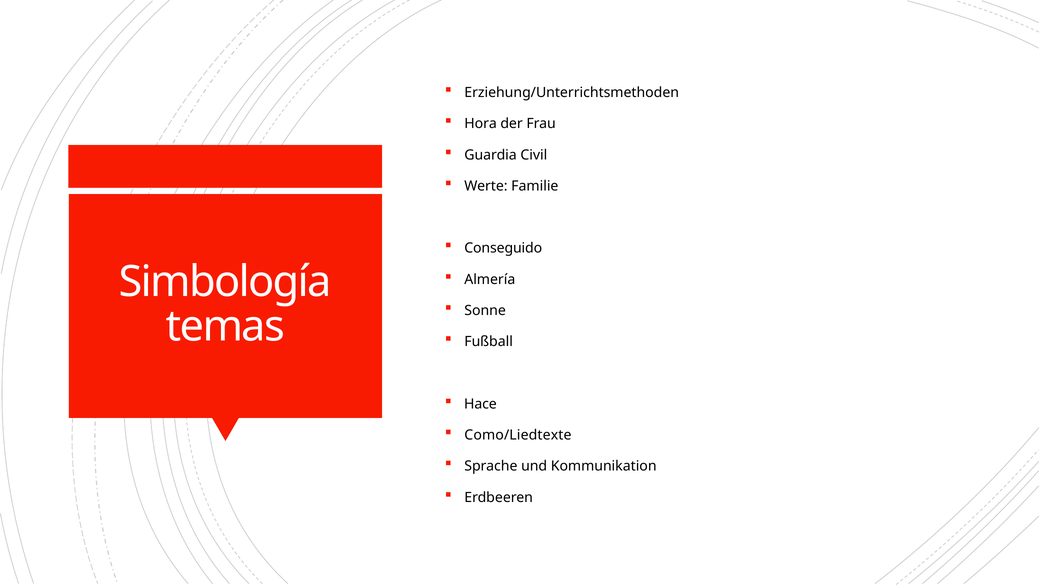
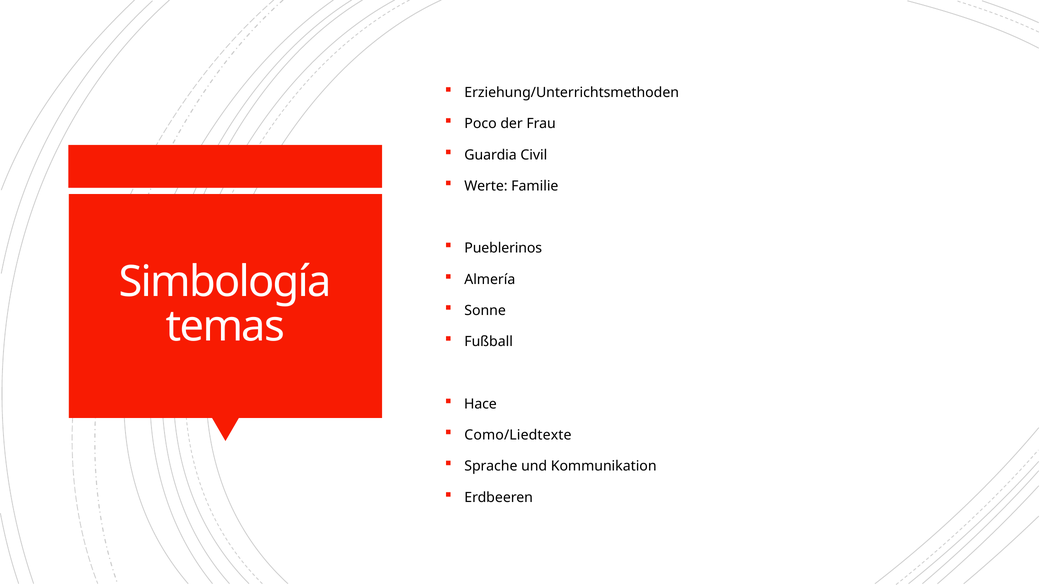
Hora: Hora -> Poco (481, 124)
Conseguido: Conseguido -> Pueblerinos (503, 249)
